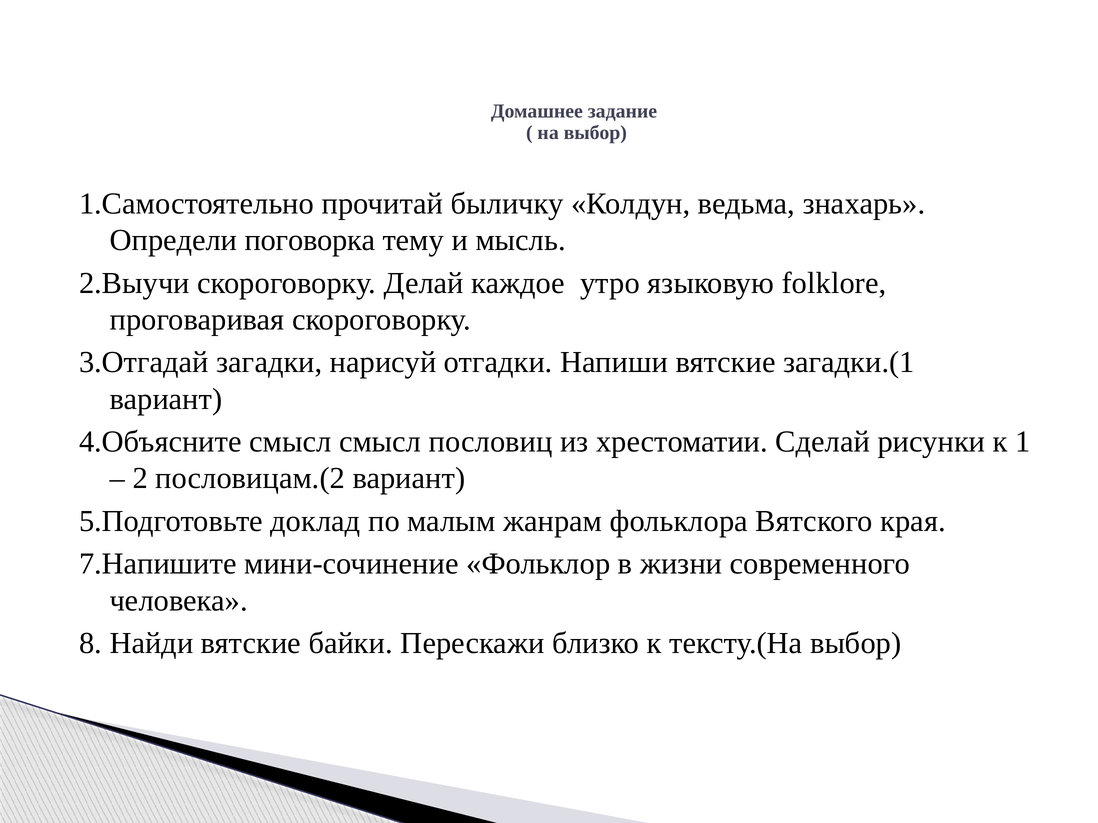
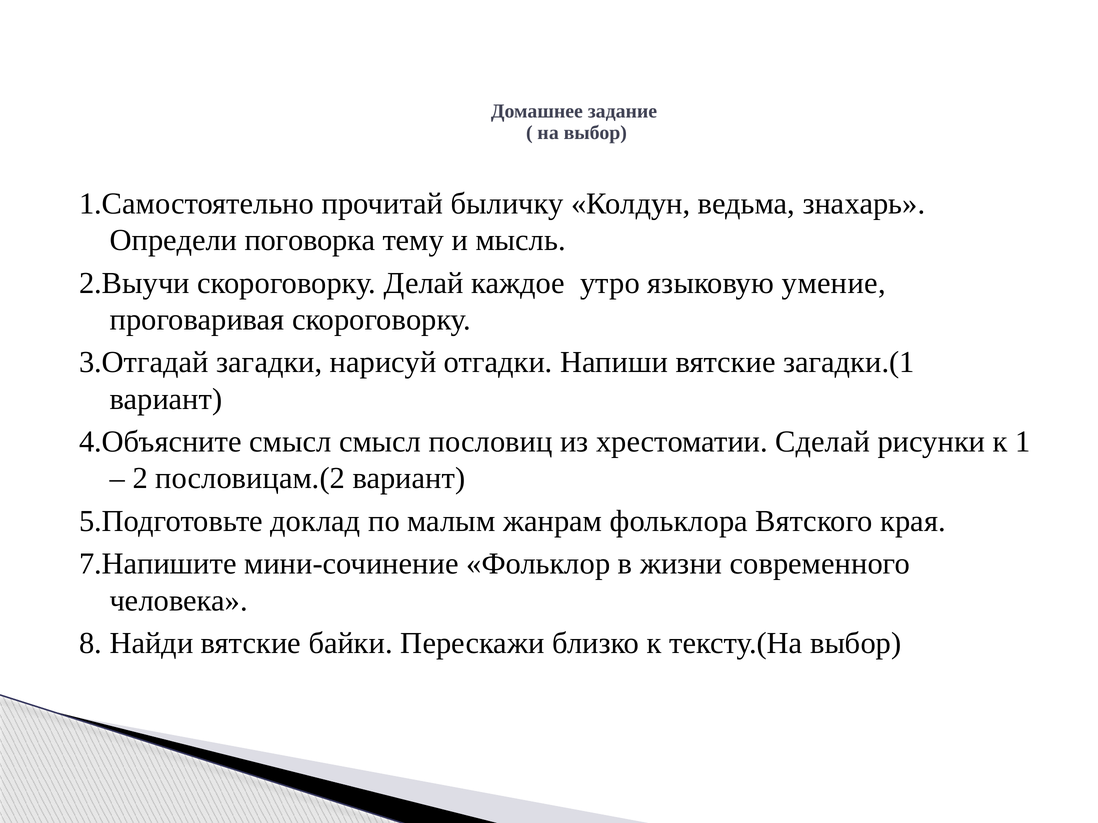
folklore: folklore -> умение (834, 283)
